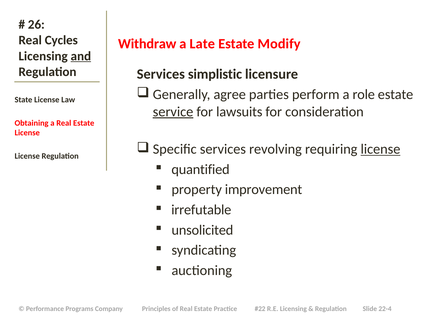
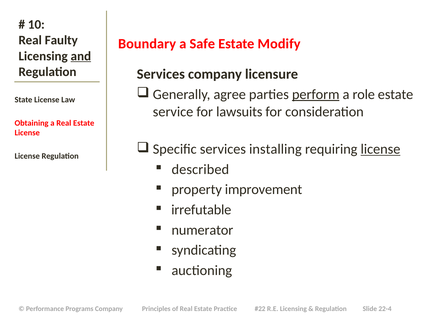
26: 26 -> 10 (36, 24)
Cycles: Cycles -> Faulty (61, 40)
Withdraw: Withdraw -> Boundary (147, 44)
Late: Late -> Safe (202, 44)
Services simplistic: simplistic -> company (215, 74)
perform underline: none -> present (316, 94)
service underline: present -> none (173, 112)
revolving: revolving -> installing (275, 149)
quantified: quantified -> described (200, 170)
unsolicited: unsolicited -> numerator (202, 230)
